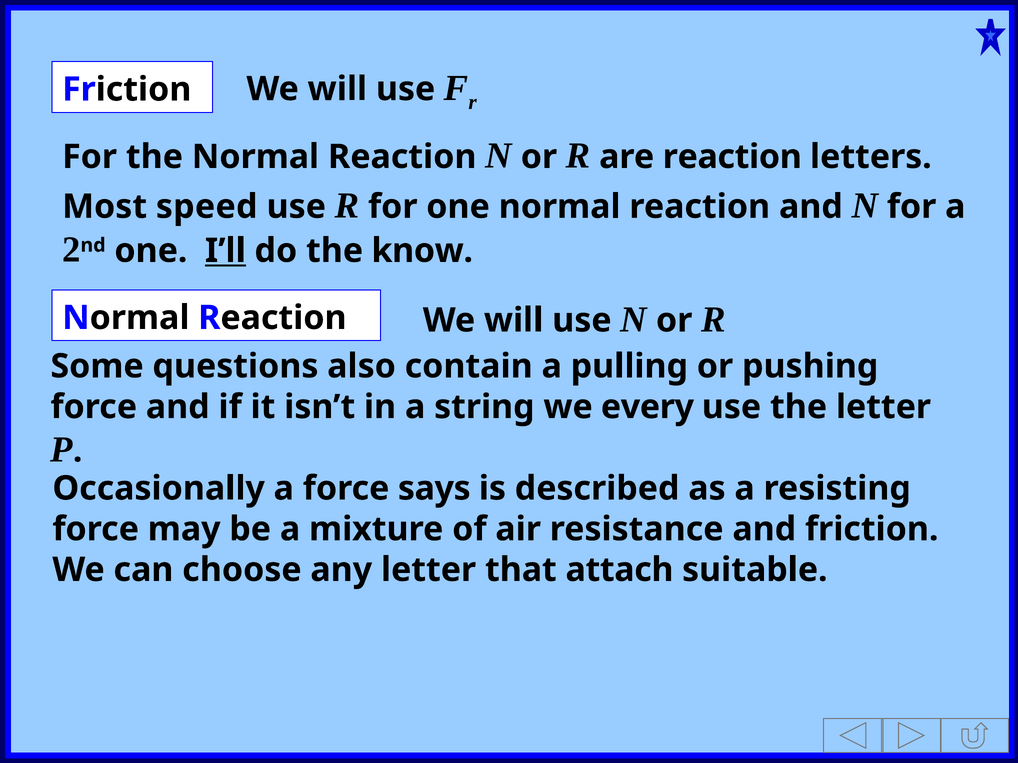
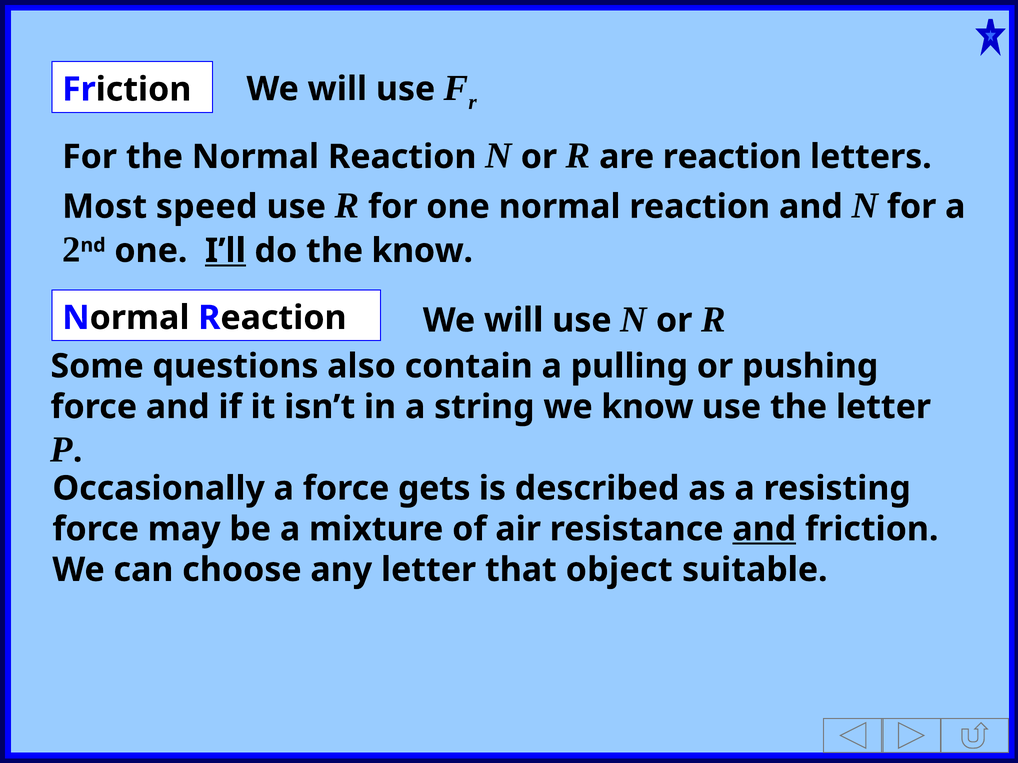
we every: every -> know (647, 407)
says: says -> gets (434, 489)
and underline: none -> present (764, 529)
attach: attach -> object (619, 570)
